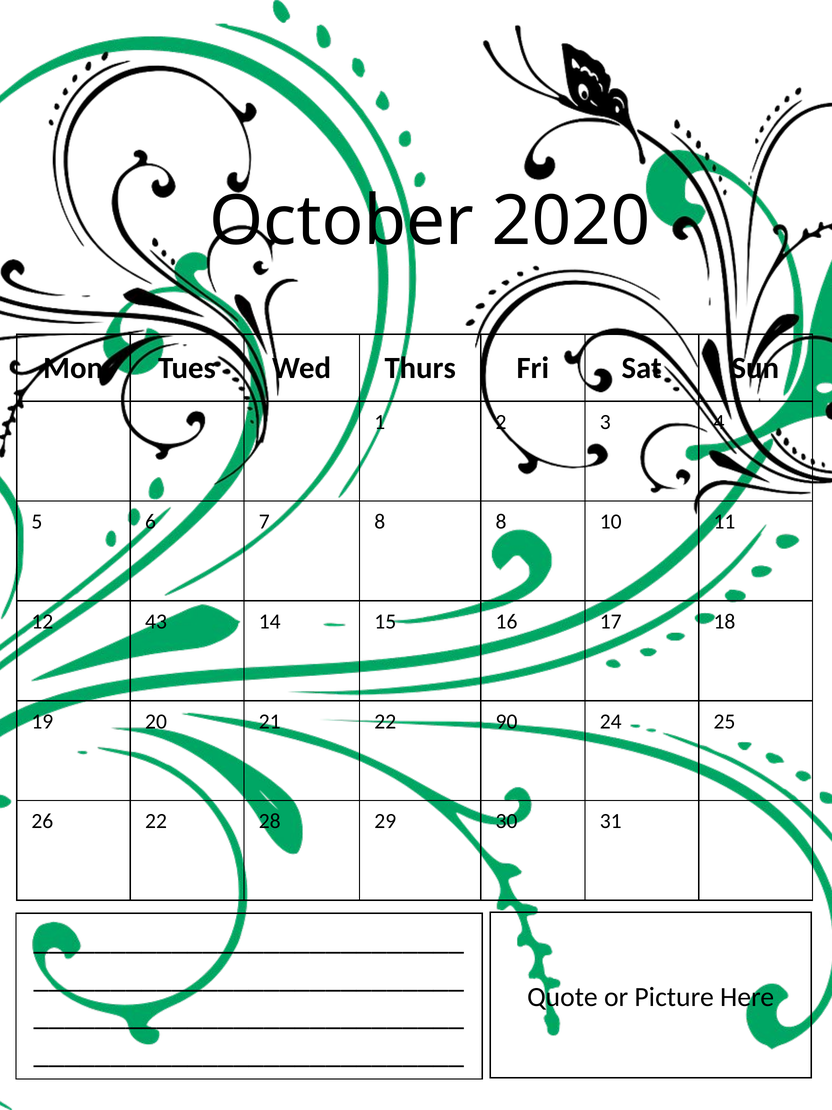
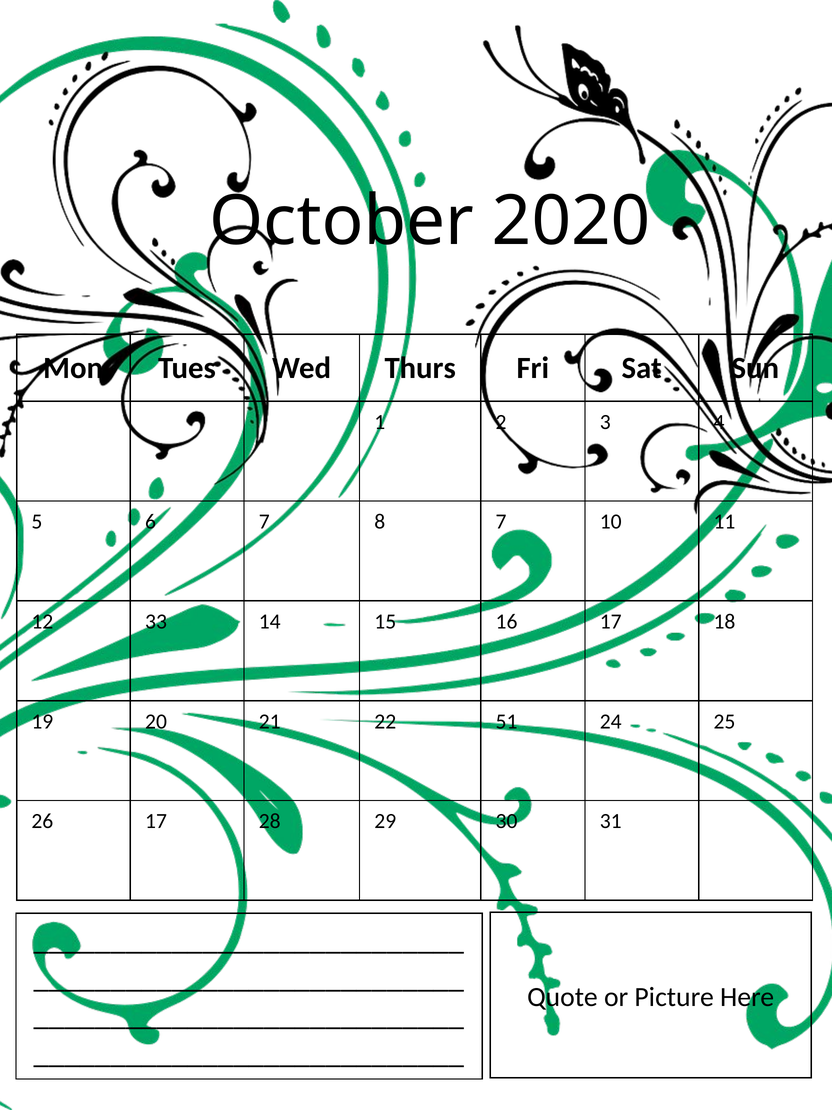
8 8: 8 -> 7 (501, 522)
43: 43 -> 33 (156, 621)
90: 90 -> 51 (507, 721)
26 22: 22 -> 17 (156, 821)
